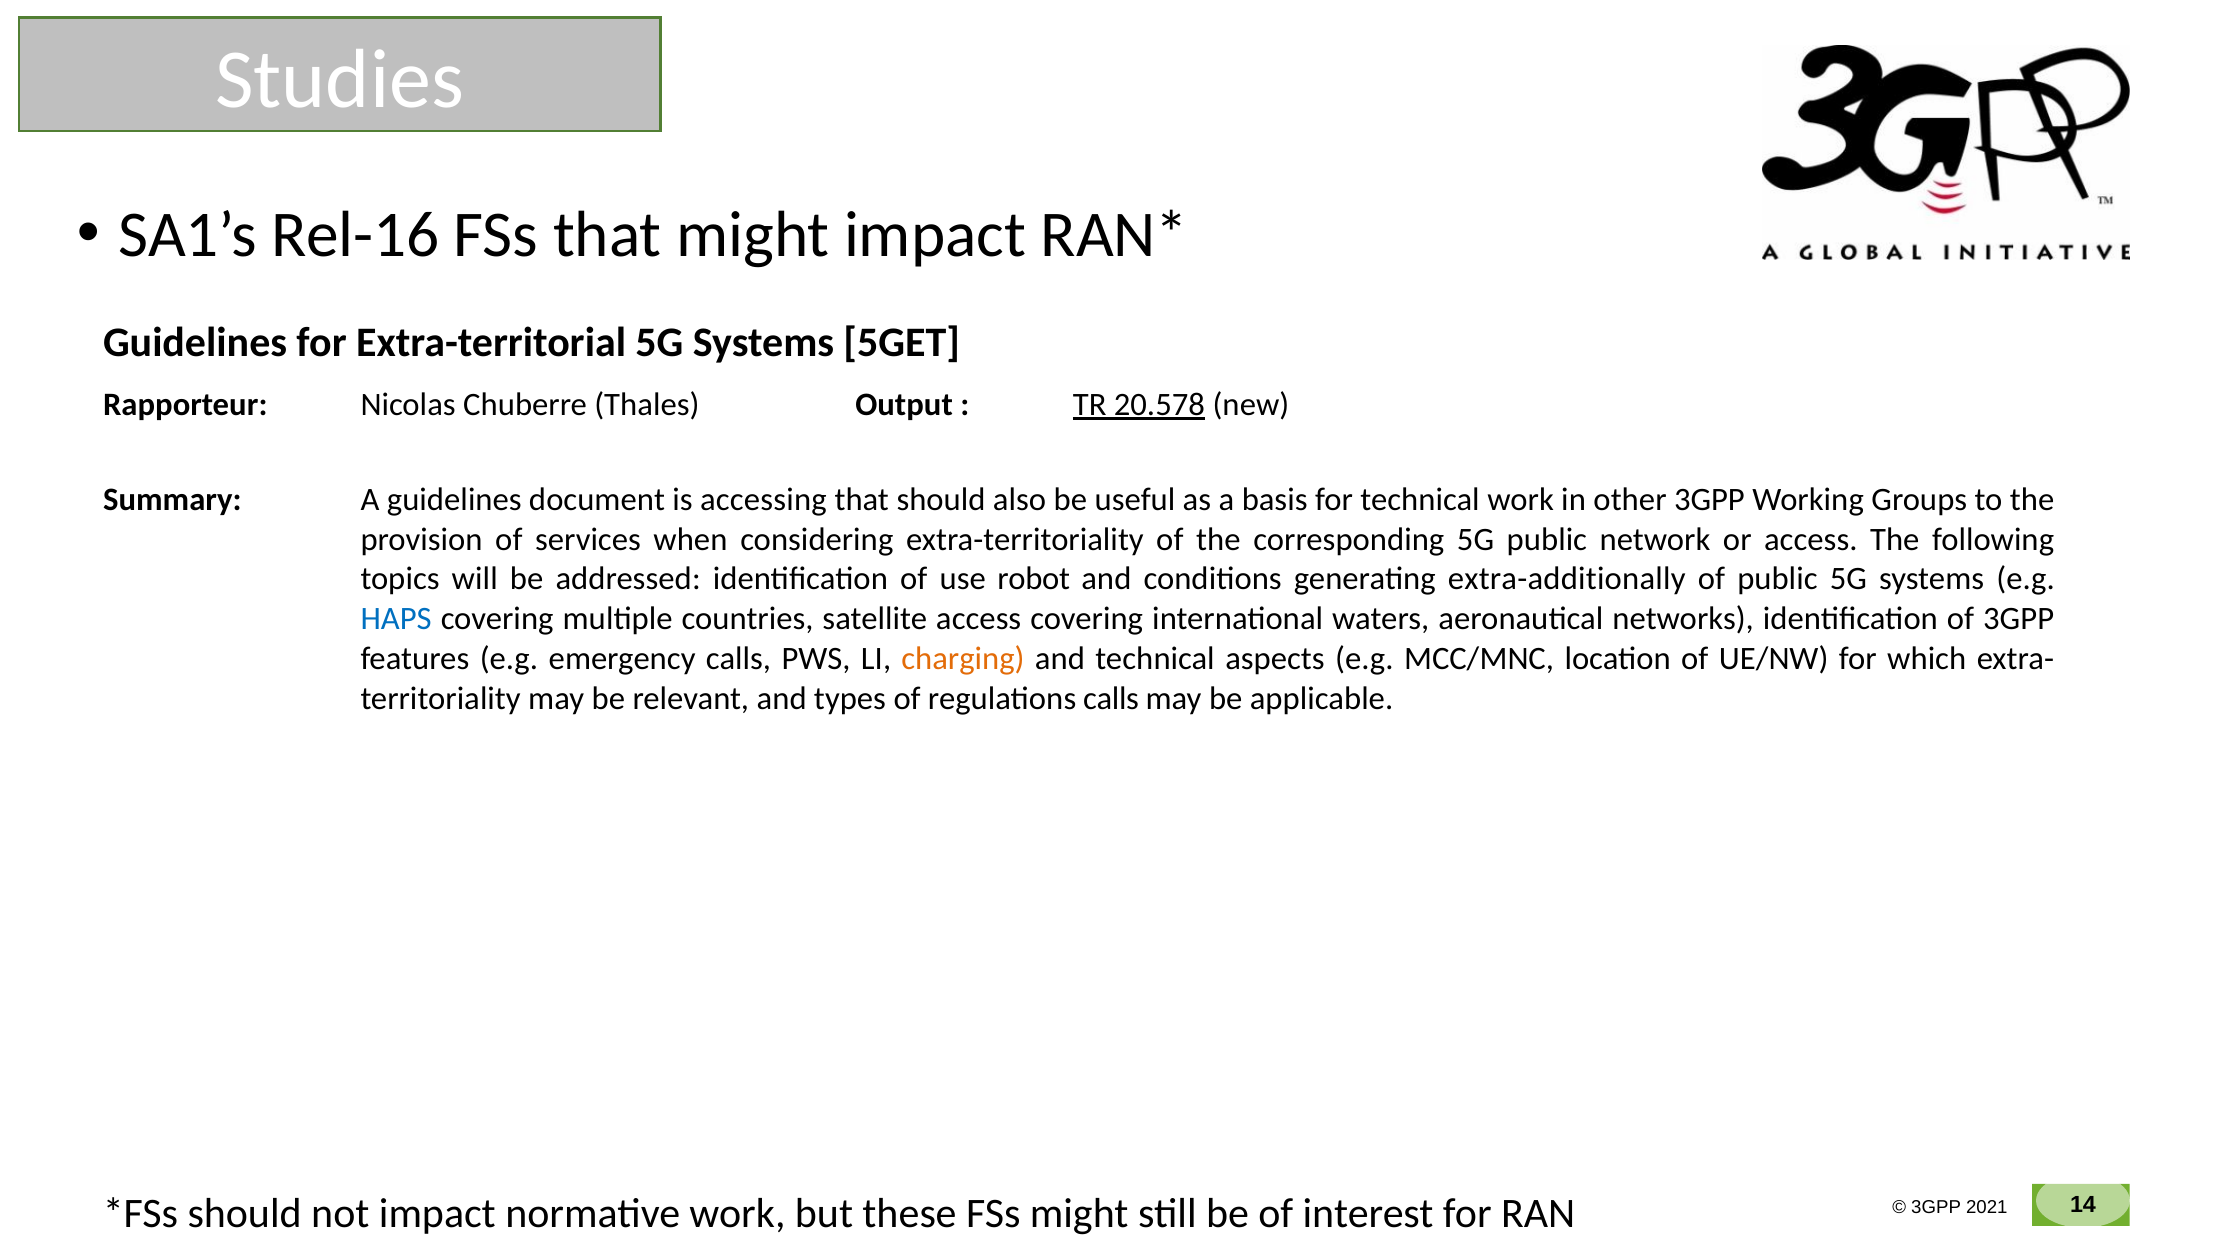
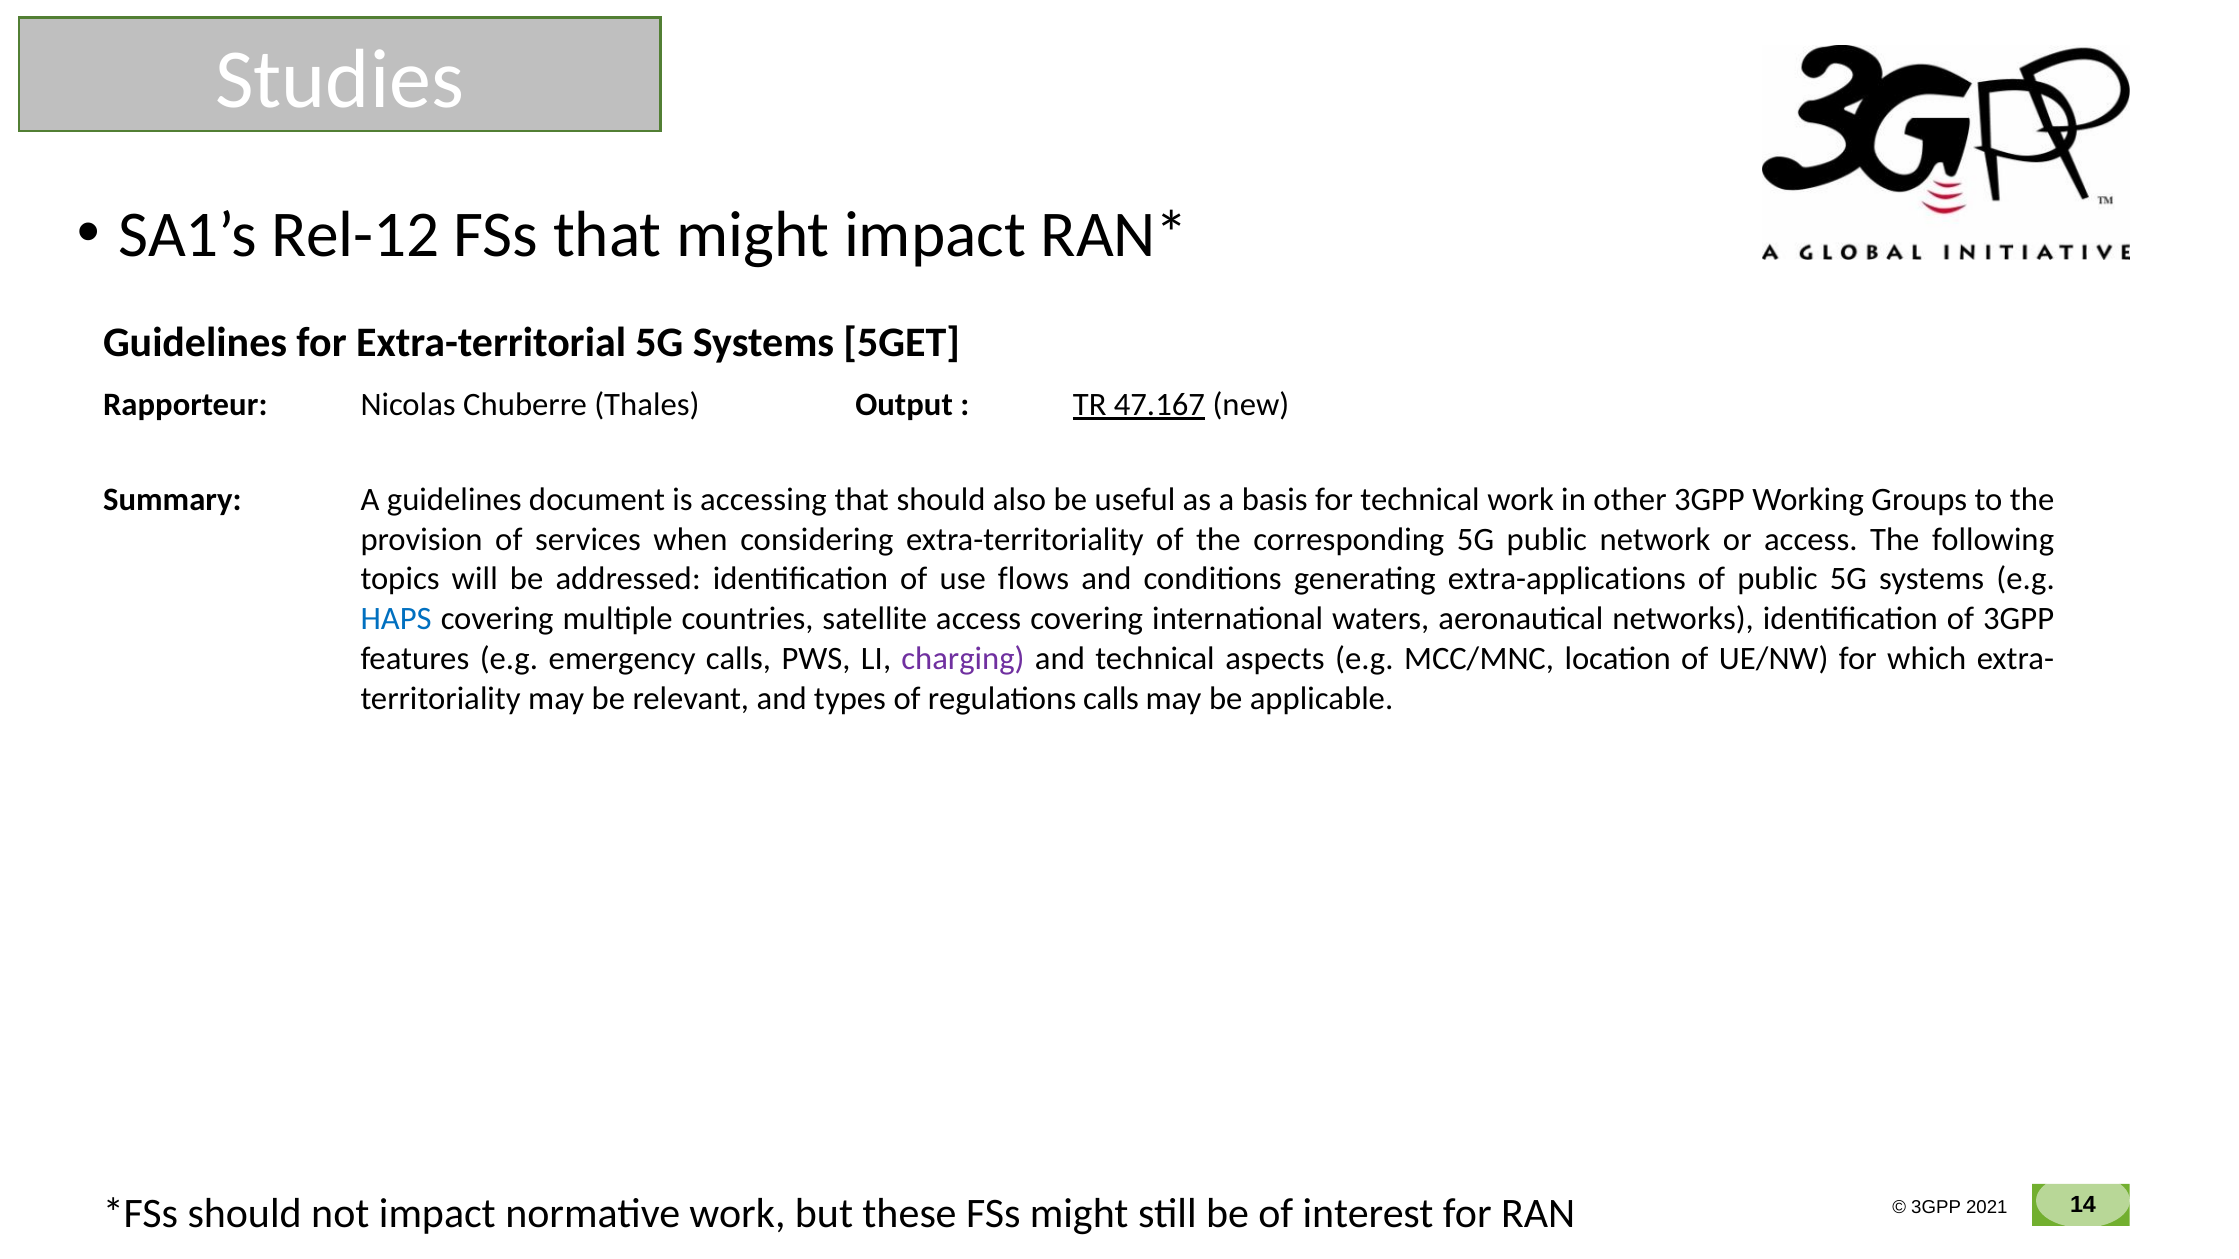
Rel-16: Rel-16 -> Rel-12 (355, 235)
20.578: 20.578 -> 47.167 (1159, 405)
robot: robot -> flows (1033, 579)
extra-additionally: extra-additionally -> extra-applications (1567, 579)
charging colour: orange -> purple (963, 659)
